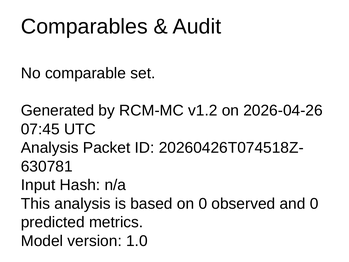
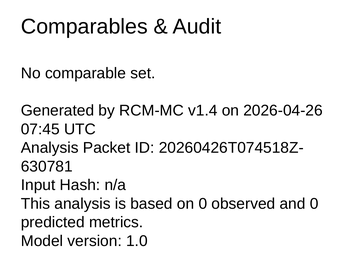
v1.2: v1.2 -> v1.4 (203, 110)
